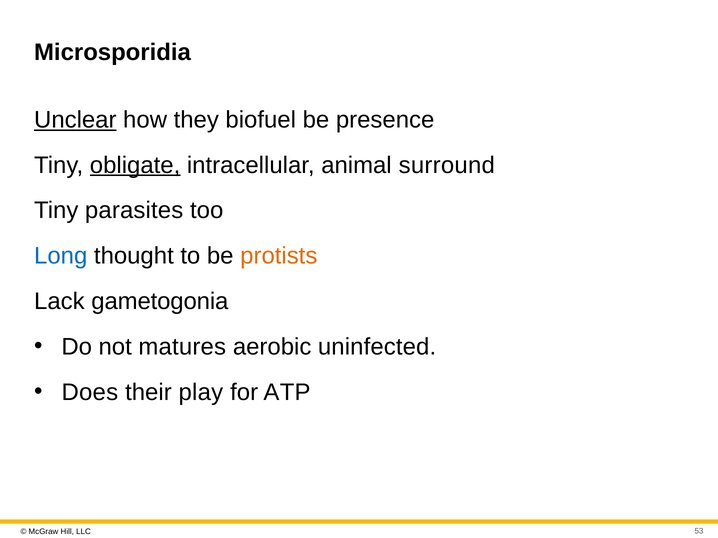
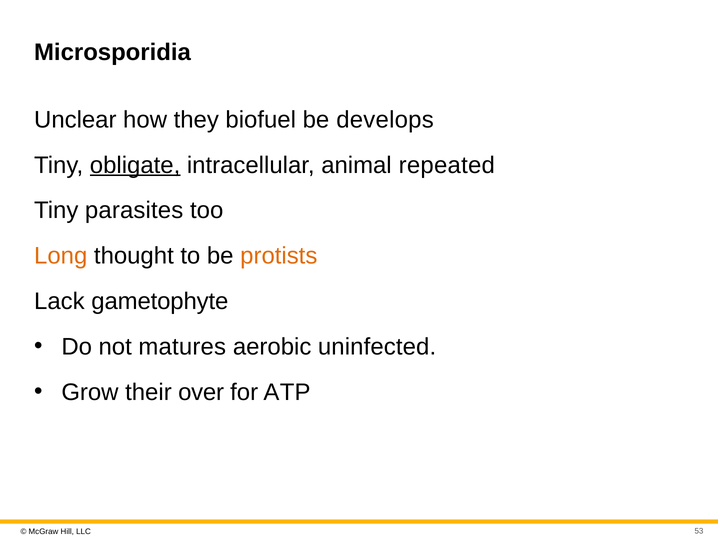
Unclear underline: present -> none (75, 120)
presence: presence -> develops (385, 120)
surround: surround -> repeated (447, 165)
Long colour: blue -> orange (61, 256)
gametogonia: gametogonia -> gametophyte (160, 302)
Does: Does -> Grow (90, 393)
play: play -> over (201, 393)
